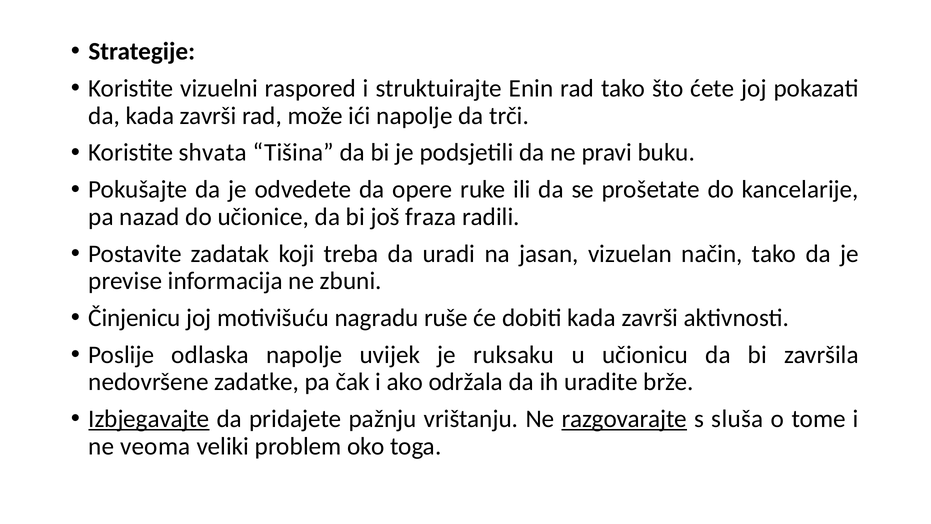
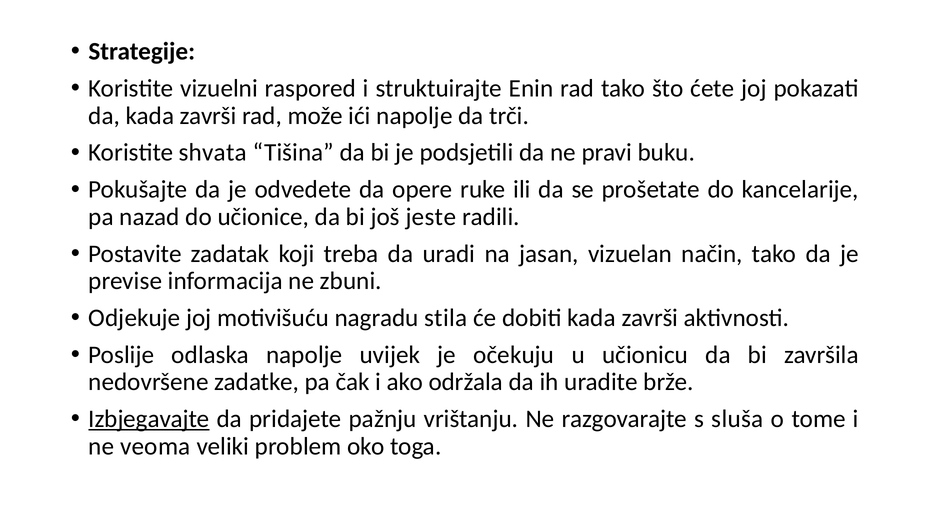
fraza: fraza -> jeste (431, 217)
Činjenicu: Činjenicu -> Odjekuje (134, 318)
ruše: ruše -> stila (446, 318)
ruksaku: ruksaku -> očekuju (514, 355)
razgovarajte underline: present -> none (624, 419)
